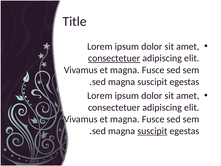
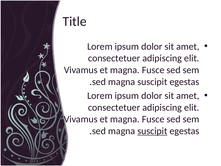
consectetuer underline: present -> none (114, 58)
